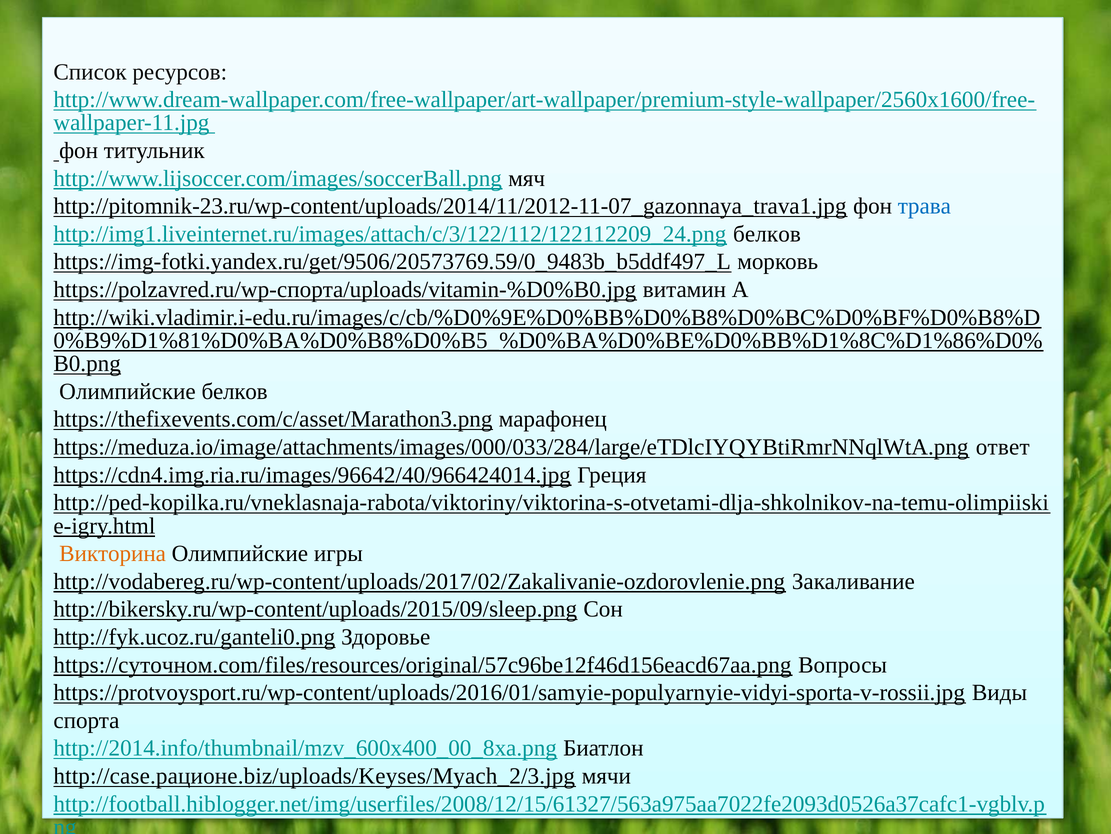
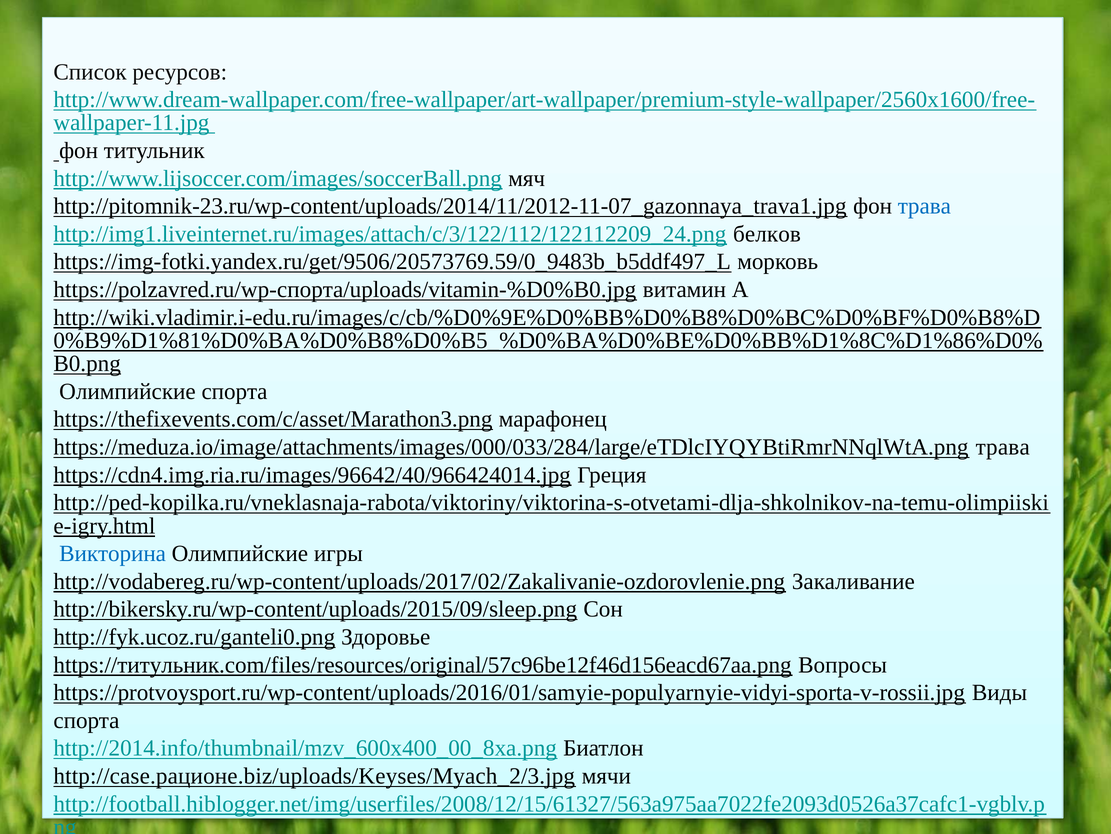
Олимпийские белков: белков -> спорта (234, 391)
https://meduza.io/image/attachments/images/000/033/284/large/eTDlcIYQYBtiRmrNNqlWtA.png ответ: ответ -> трава (1003, 447)
Викторина colour: orange -> blue (113, 553)
https://суточном.com/files/resources/original/57c96be12f46d156eacd67aa.png: https://суточном.com/files/resources/original/57c96be12f46d156eacd67aa.png -> https://титульник.com/files/resources/original/57c96be12f46d156eacd67aa.png (423, 664)
